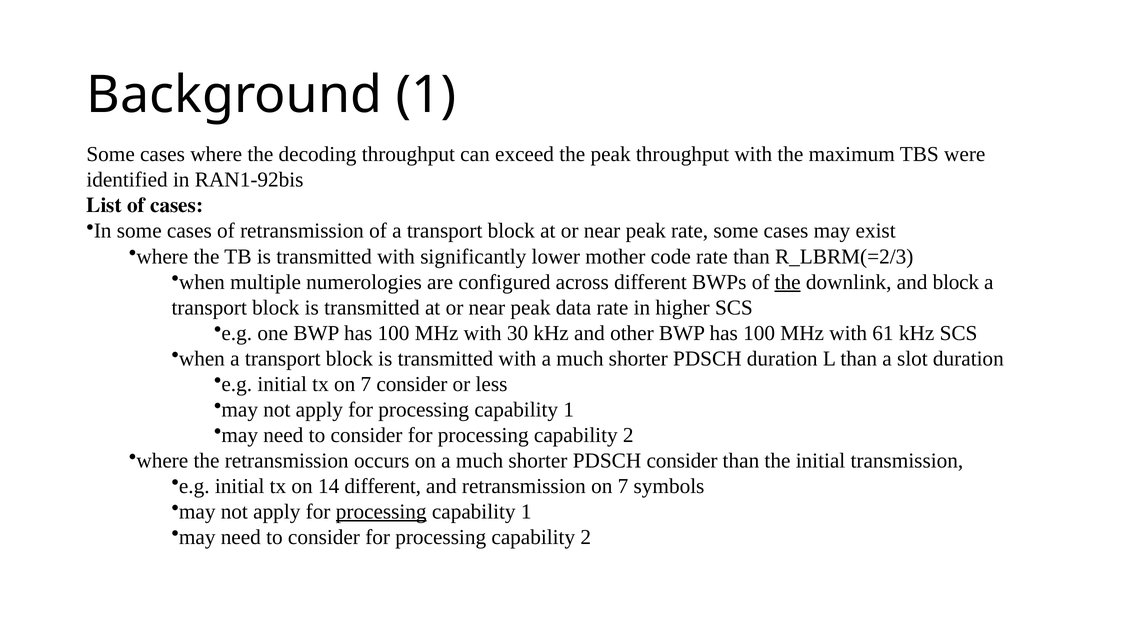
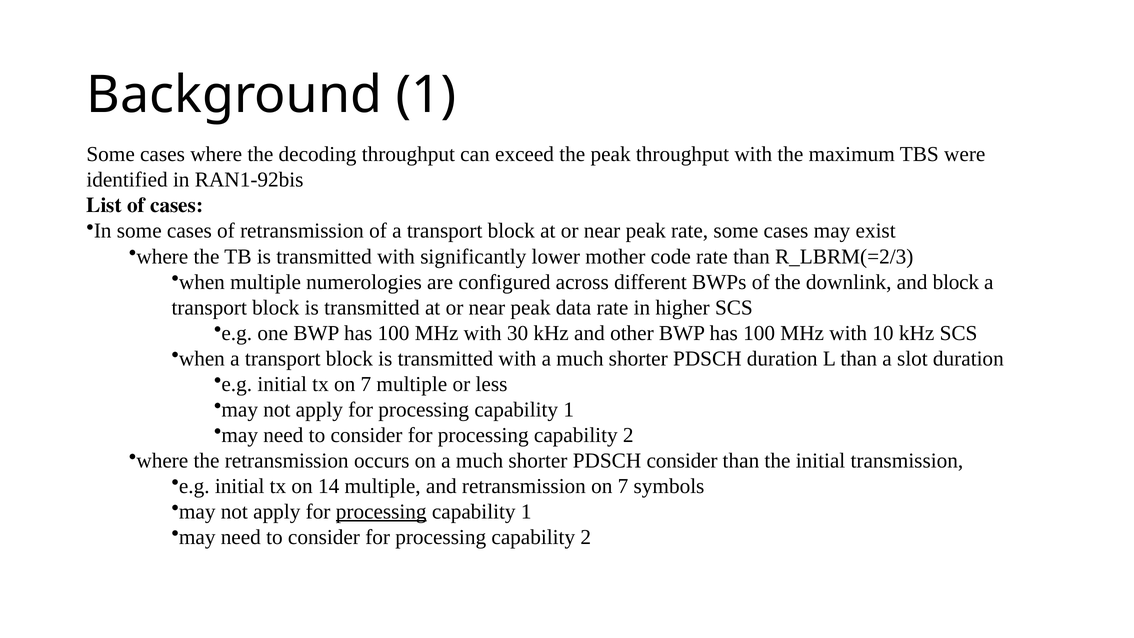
the underline: present -> none (788, 282)
61: 61 -> 10 (883, 333)
7 consider: consider -> multiple (412, 384)
14 different: different -> multiple (383, 486)
